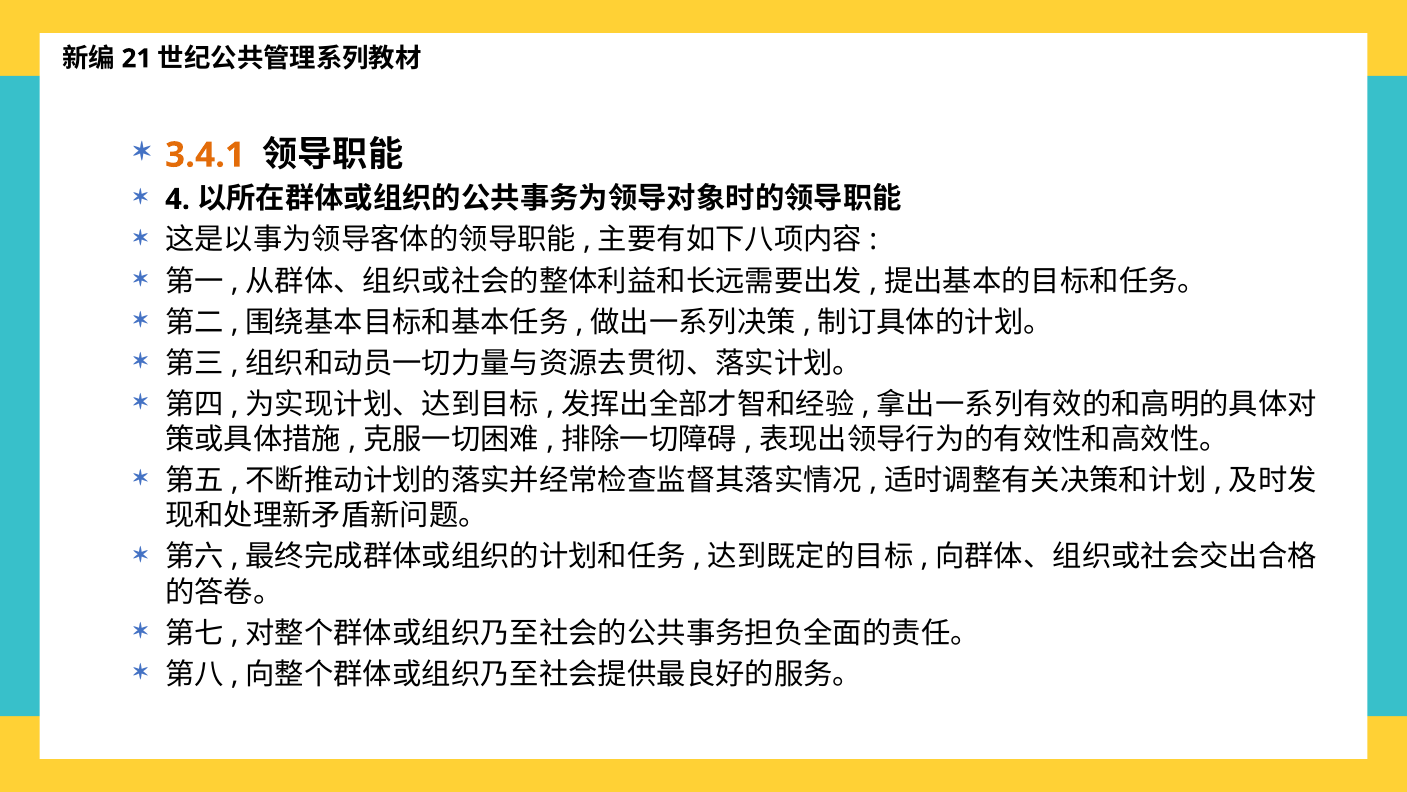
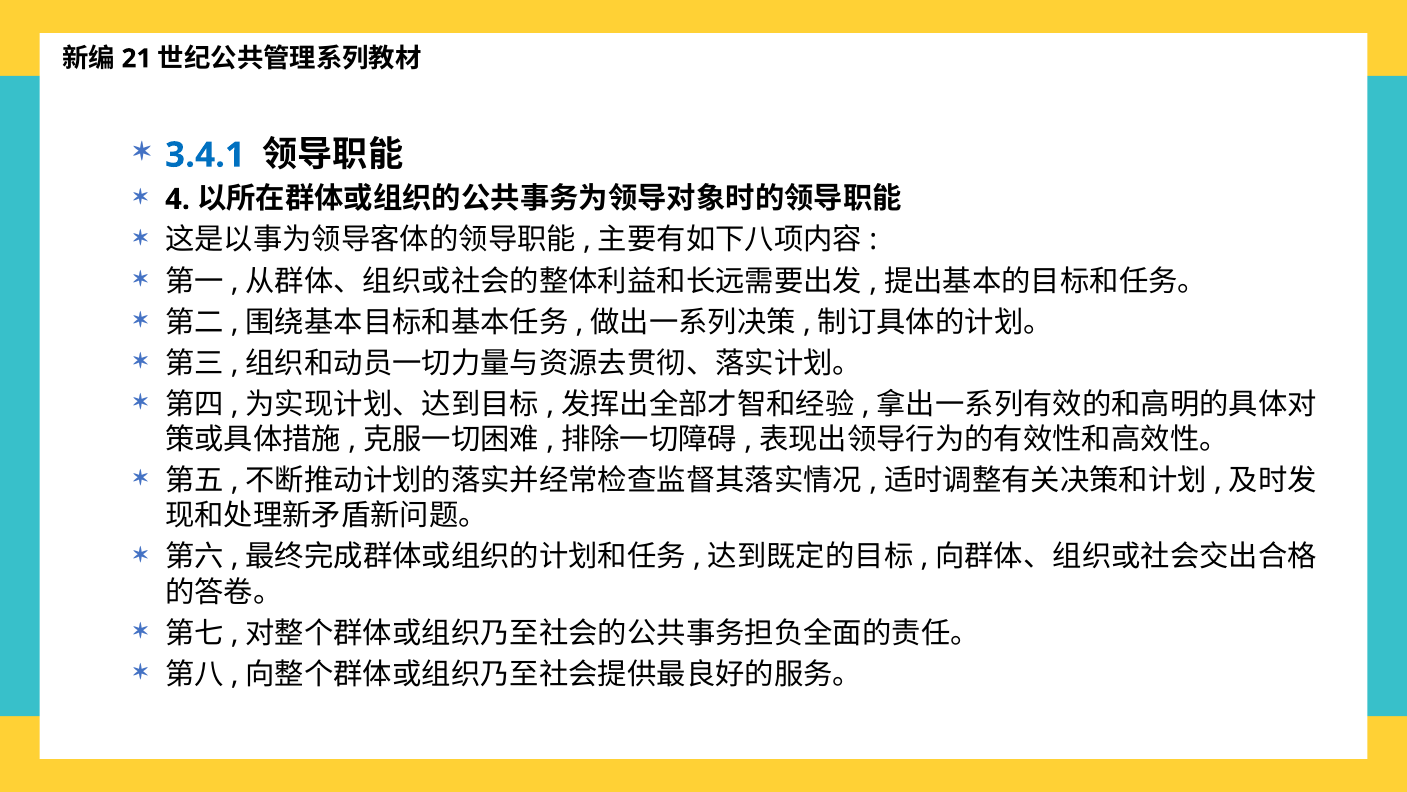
3.4.1 colour: orange -> blue (205, 155)
